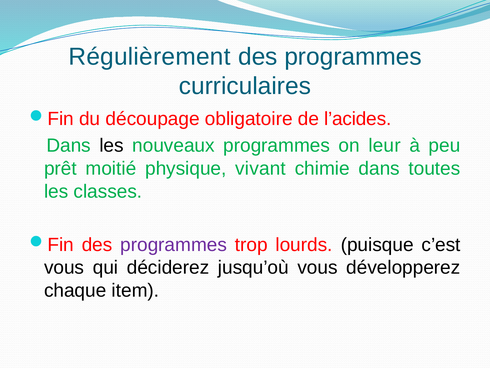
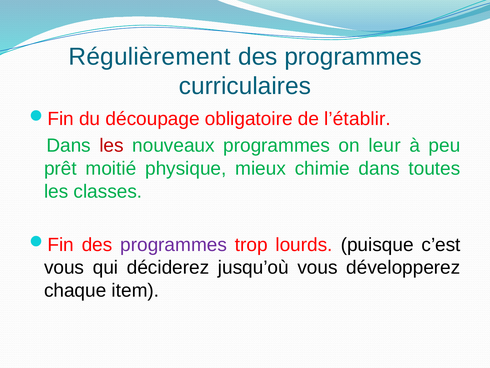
l’acides: l’acides -> l’établir (358, 119)
les colour: black -> red (112, 145)
vivant: vivant -> mieux (261, 168)
